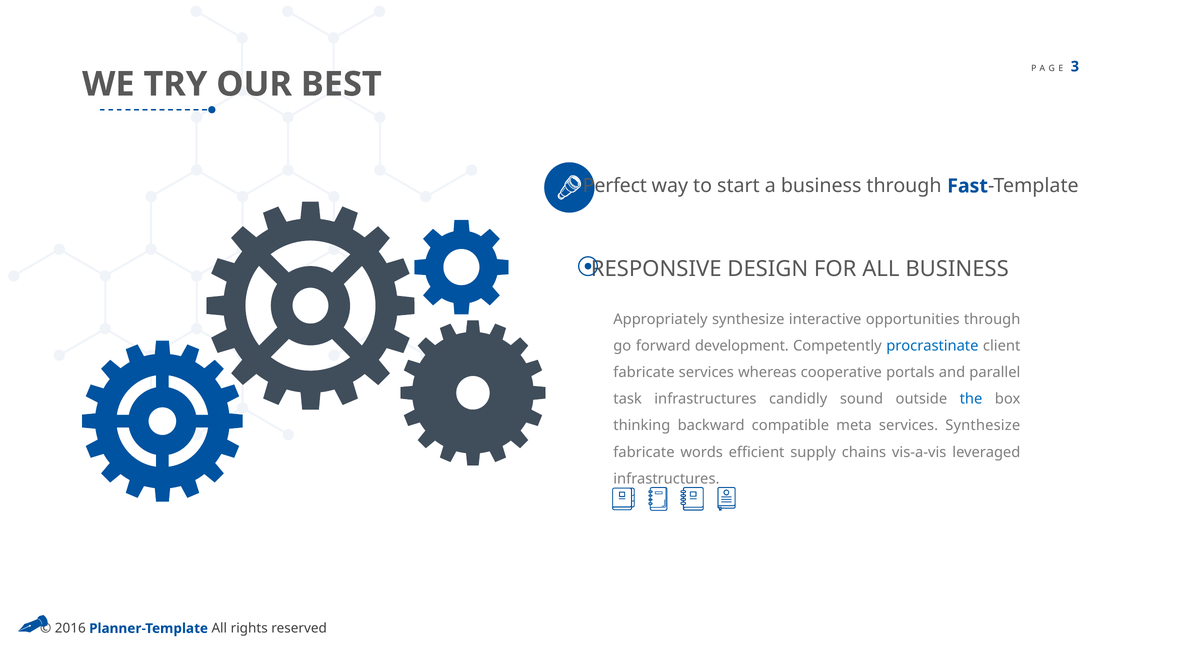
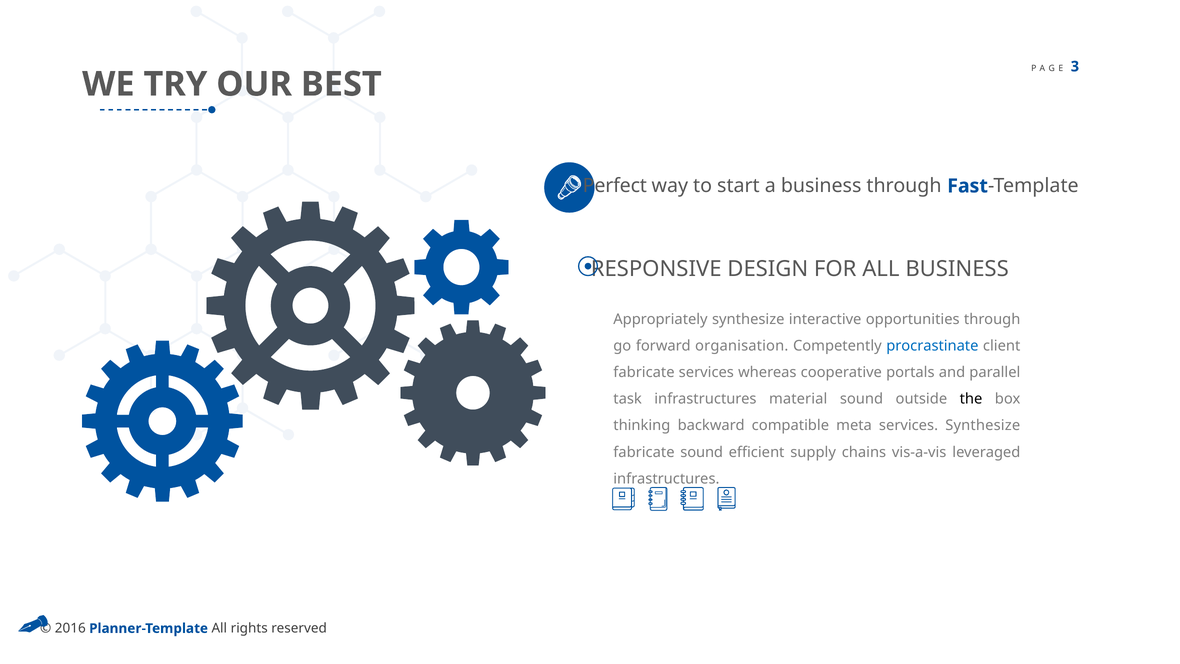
development: development -> organisation (742, 346)
candidly: candidly -> material (798, 399)
the colour: blue -> black (971, 399)
fabricate words: words -> sound (702, 452)
